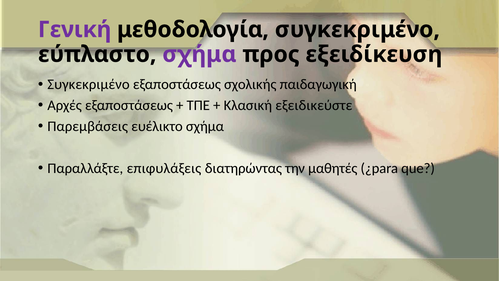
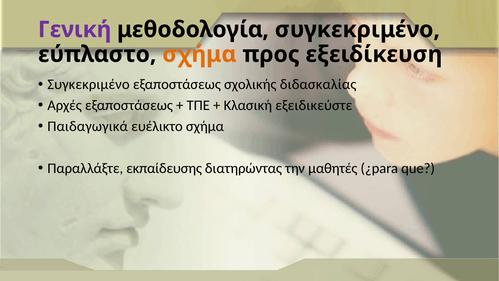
σχήμα colour: purple -> orange (199, 54)
παιδαγωγική: παιδαγωγική -> διδασκαλίας (318, 84)
Παρεμβάσεις: Παρεμβάσεις -> Παιδαγωγικά (88, 126)
επιφυλάξεις: επιφυλάξεις -> εκπαίδευσης (164, 168)
